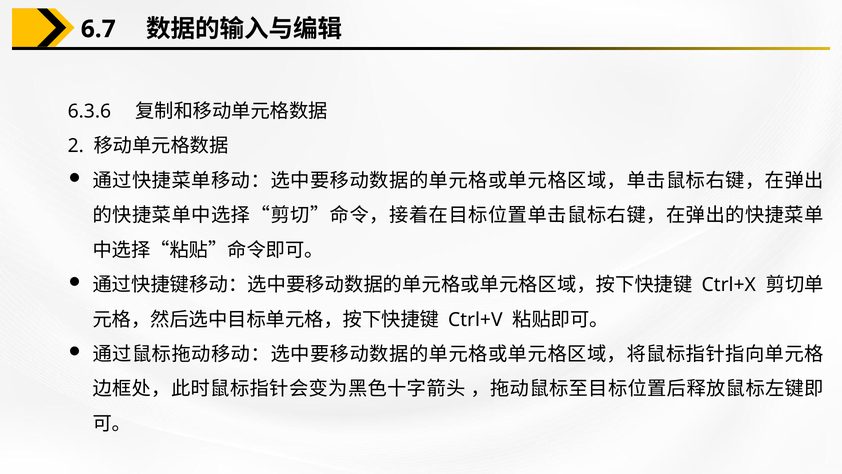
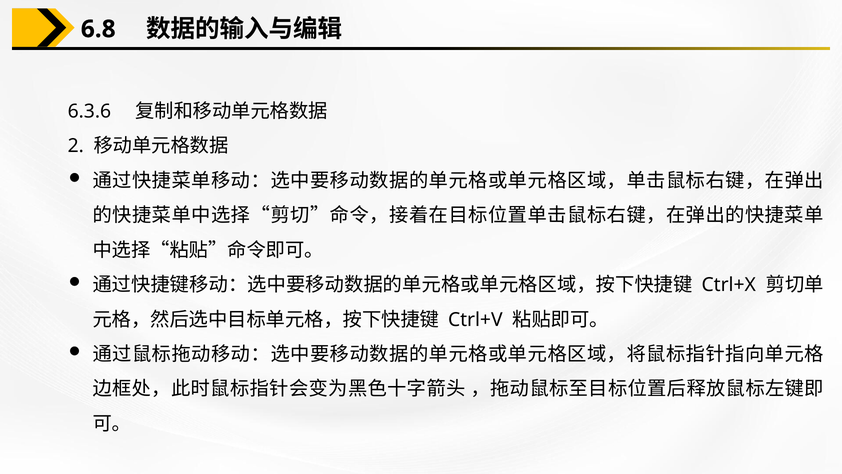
6.7: 6.7 -> 6.8 (98, 29)
